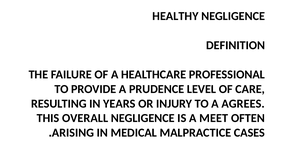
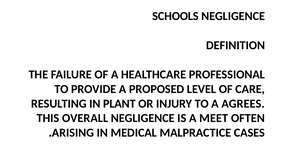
HEALTHY: HEALTHY -> SCHOOLS (176, 16)
PRUDENCE: PRUDENCE -> PROPOSED (157, 89)
YEARS: YEARS -> PLANT (119, 103)
